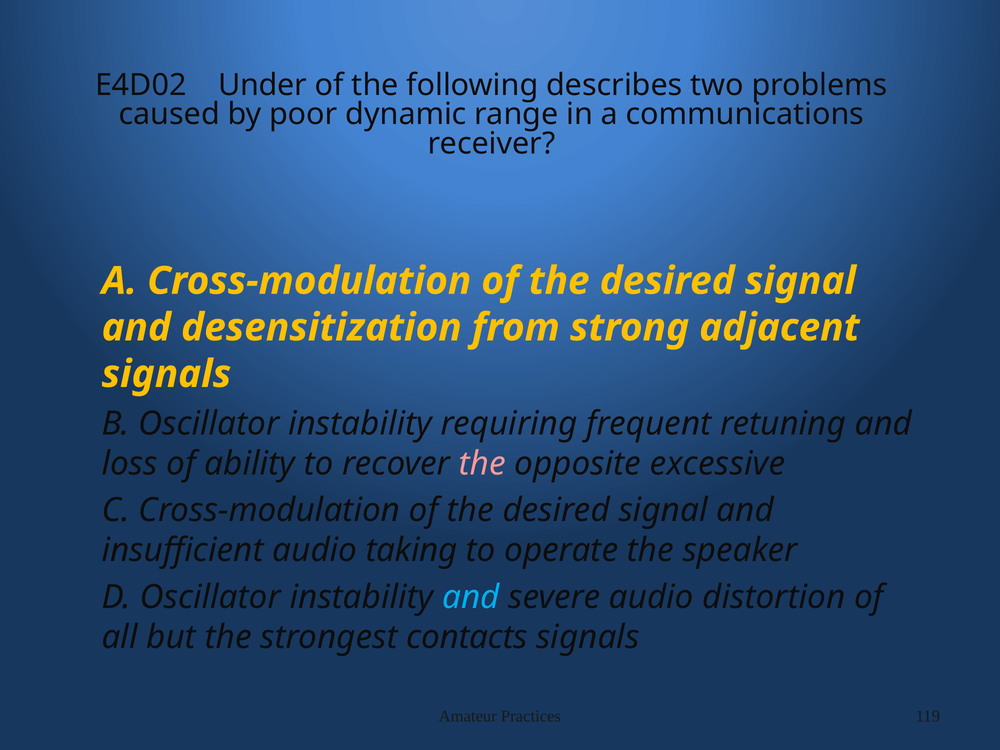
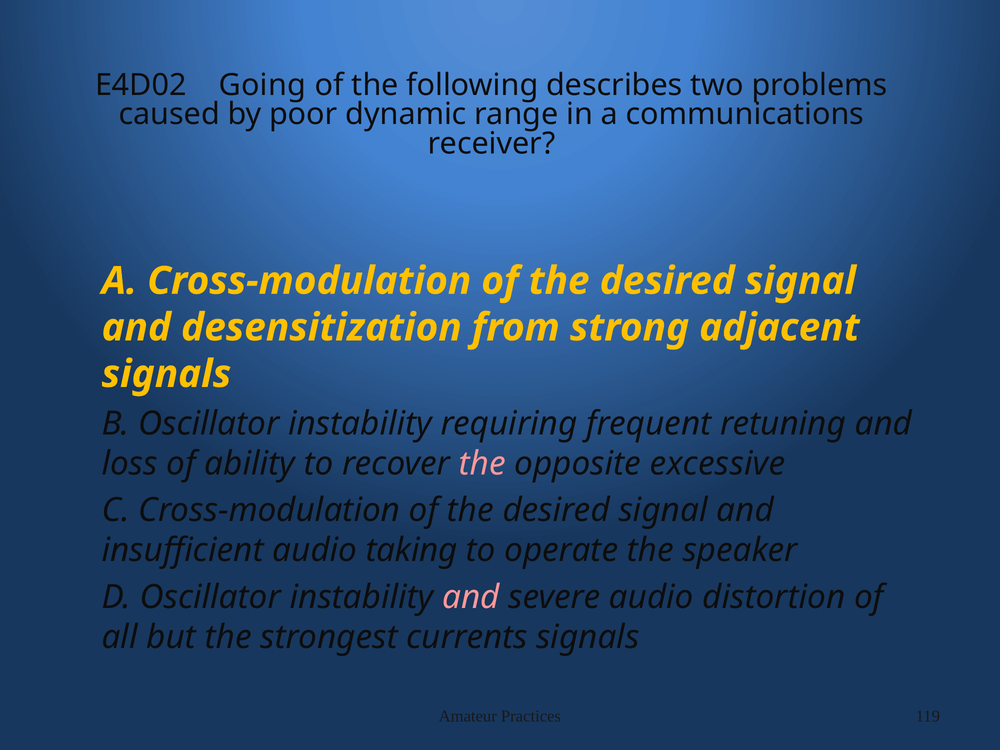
Under: Under -> Going (262, 85)
and colour: light blue -> pink (471, 597)
contacts: contacts -> currents (467, 637)
